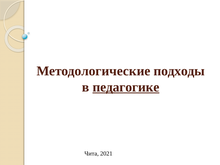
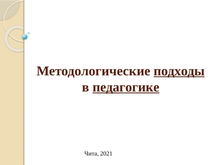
подходы underline: none -> present (179, 71)
